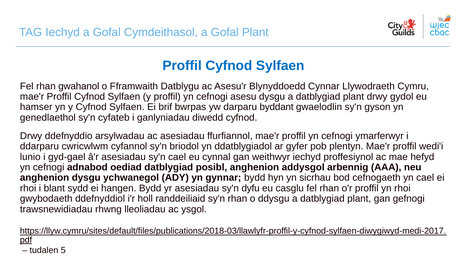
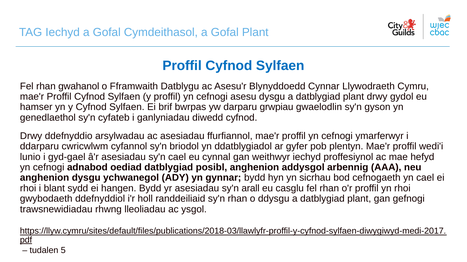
byddant: byddant -> grwpiau (277, 107)
dyfu: dyfu -> arall (251, 189)
